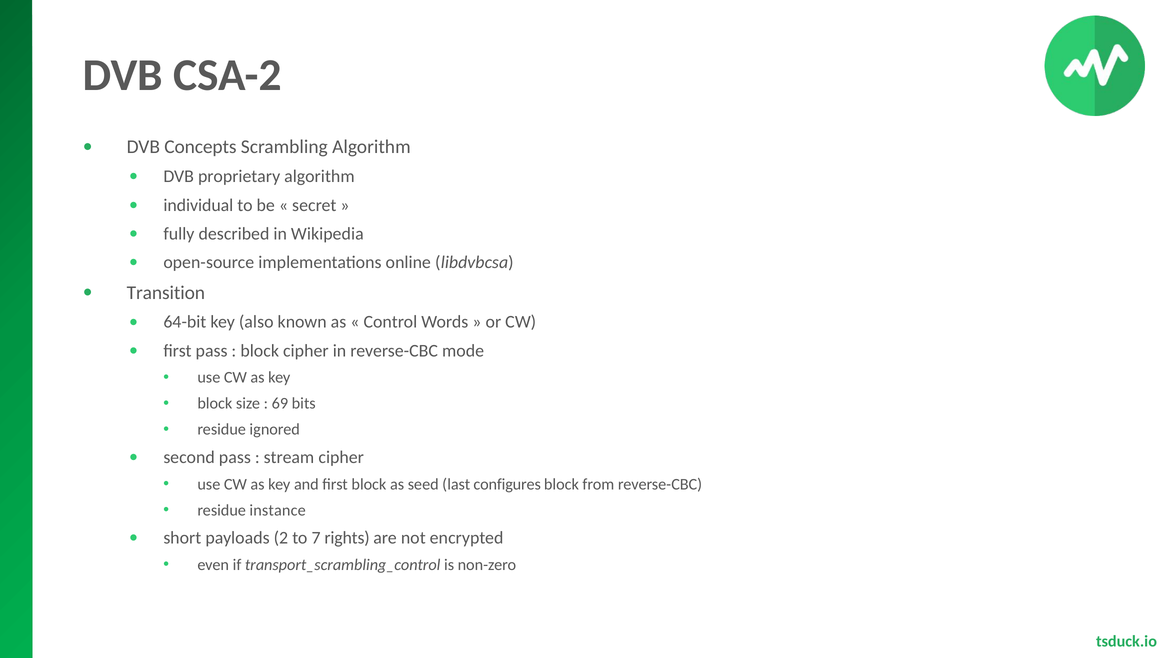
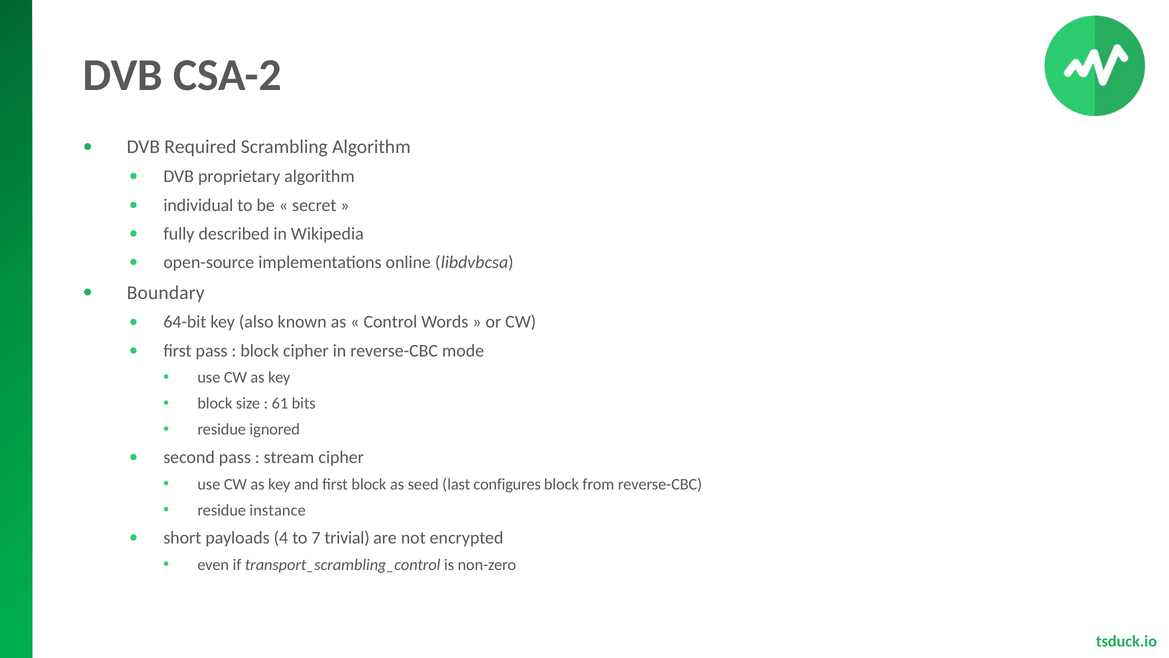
Concepts: Concepts -> Required (200, 147)
Transition: Transition -> Boundary (166, 292)
69: 69 -> 61 (280, 403)
2: 2 -> 4 (281, 538)
rights: rights -> trivial (347, 538)
